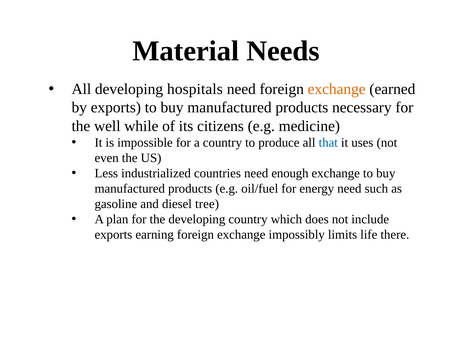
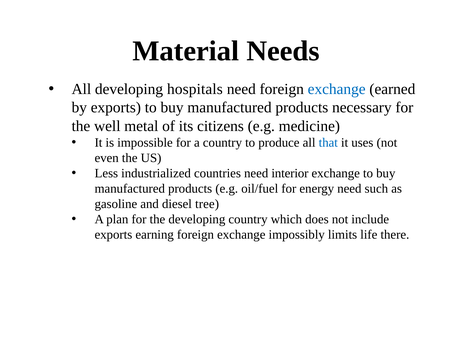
exchange colour: orange -> blue (337, 89)
while: while -> metal (141, 126)
enough: enough -> interior (290, 173)
